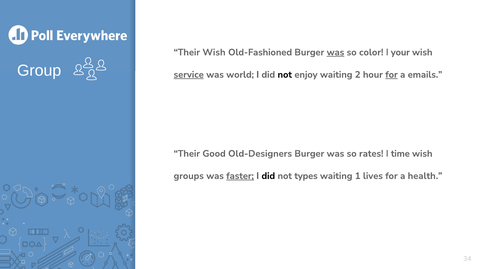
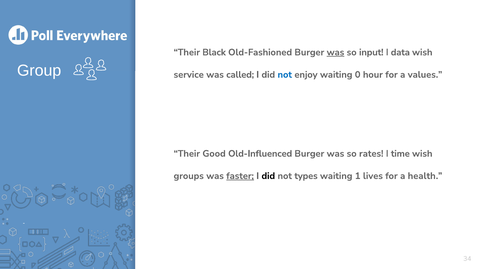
Their Wish: Wish -> Black (214, 52)
color: color -> input (371, 52)
your: your -> data (400, 52)
service underline: present -> none (189, 75)
world: world -> called (240, 75)
not colour: black -> blue (285, 75)
2: 2 -> 0 (358, 75)
for underline: present -> none (392, 75)
emails: emails -> values (425, 75)
Old-Designers: Old-Designers -> Old-Influenced (260, 154)
